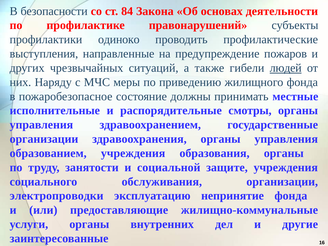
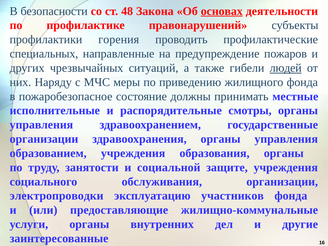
84: 84 -> 48 (127, 11)
основах underline: none -> present (222, 11)
одиноко: одиноко -> горения (119, 40)
выступления: выступления -> специальных (44, 54)
непринятие: непринятие -> участников (232, 196)
